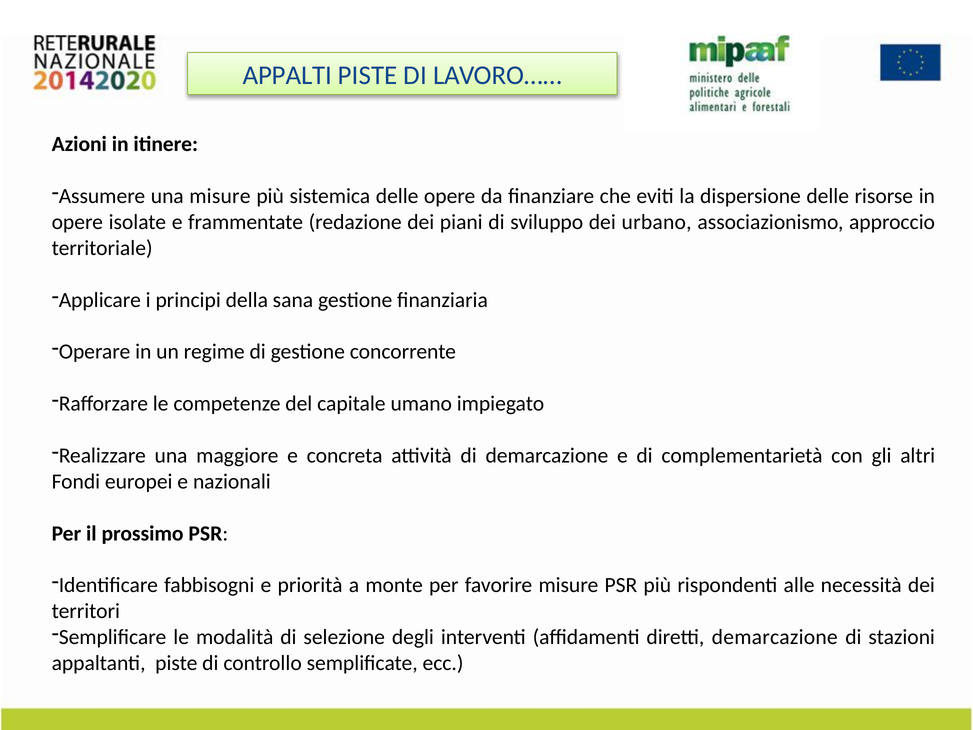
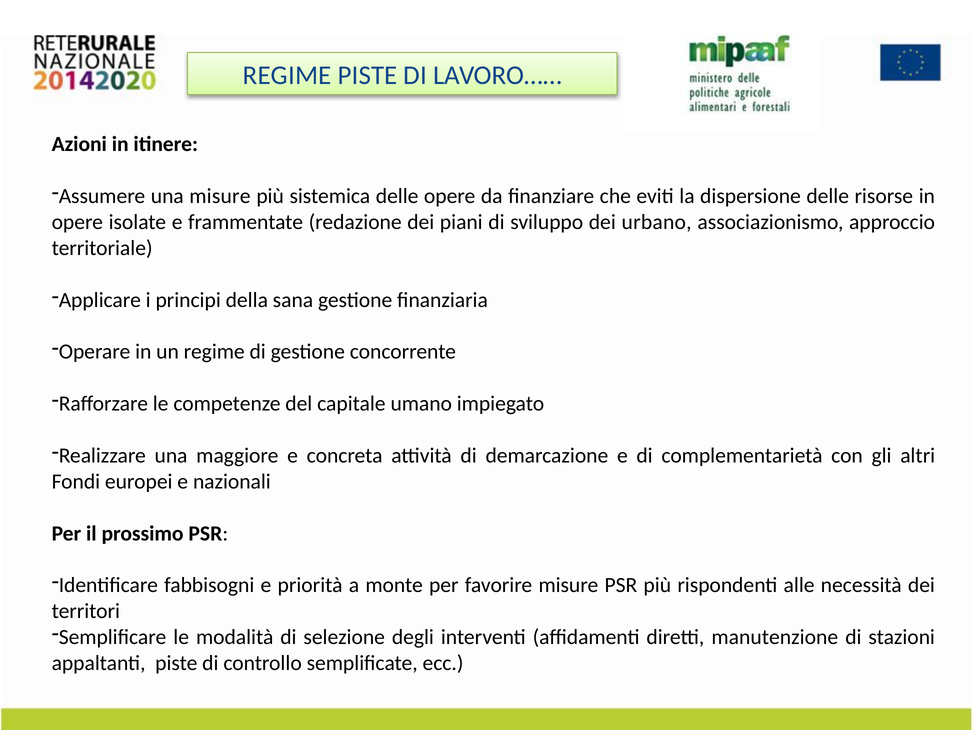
APPALTI: APPALTI -> REGIME (287, 76)
diretti demarcazione: demarcazione -> manutenzione (775, 637)
